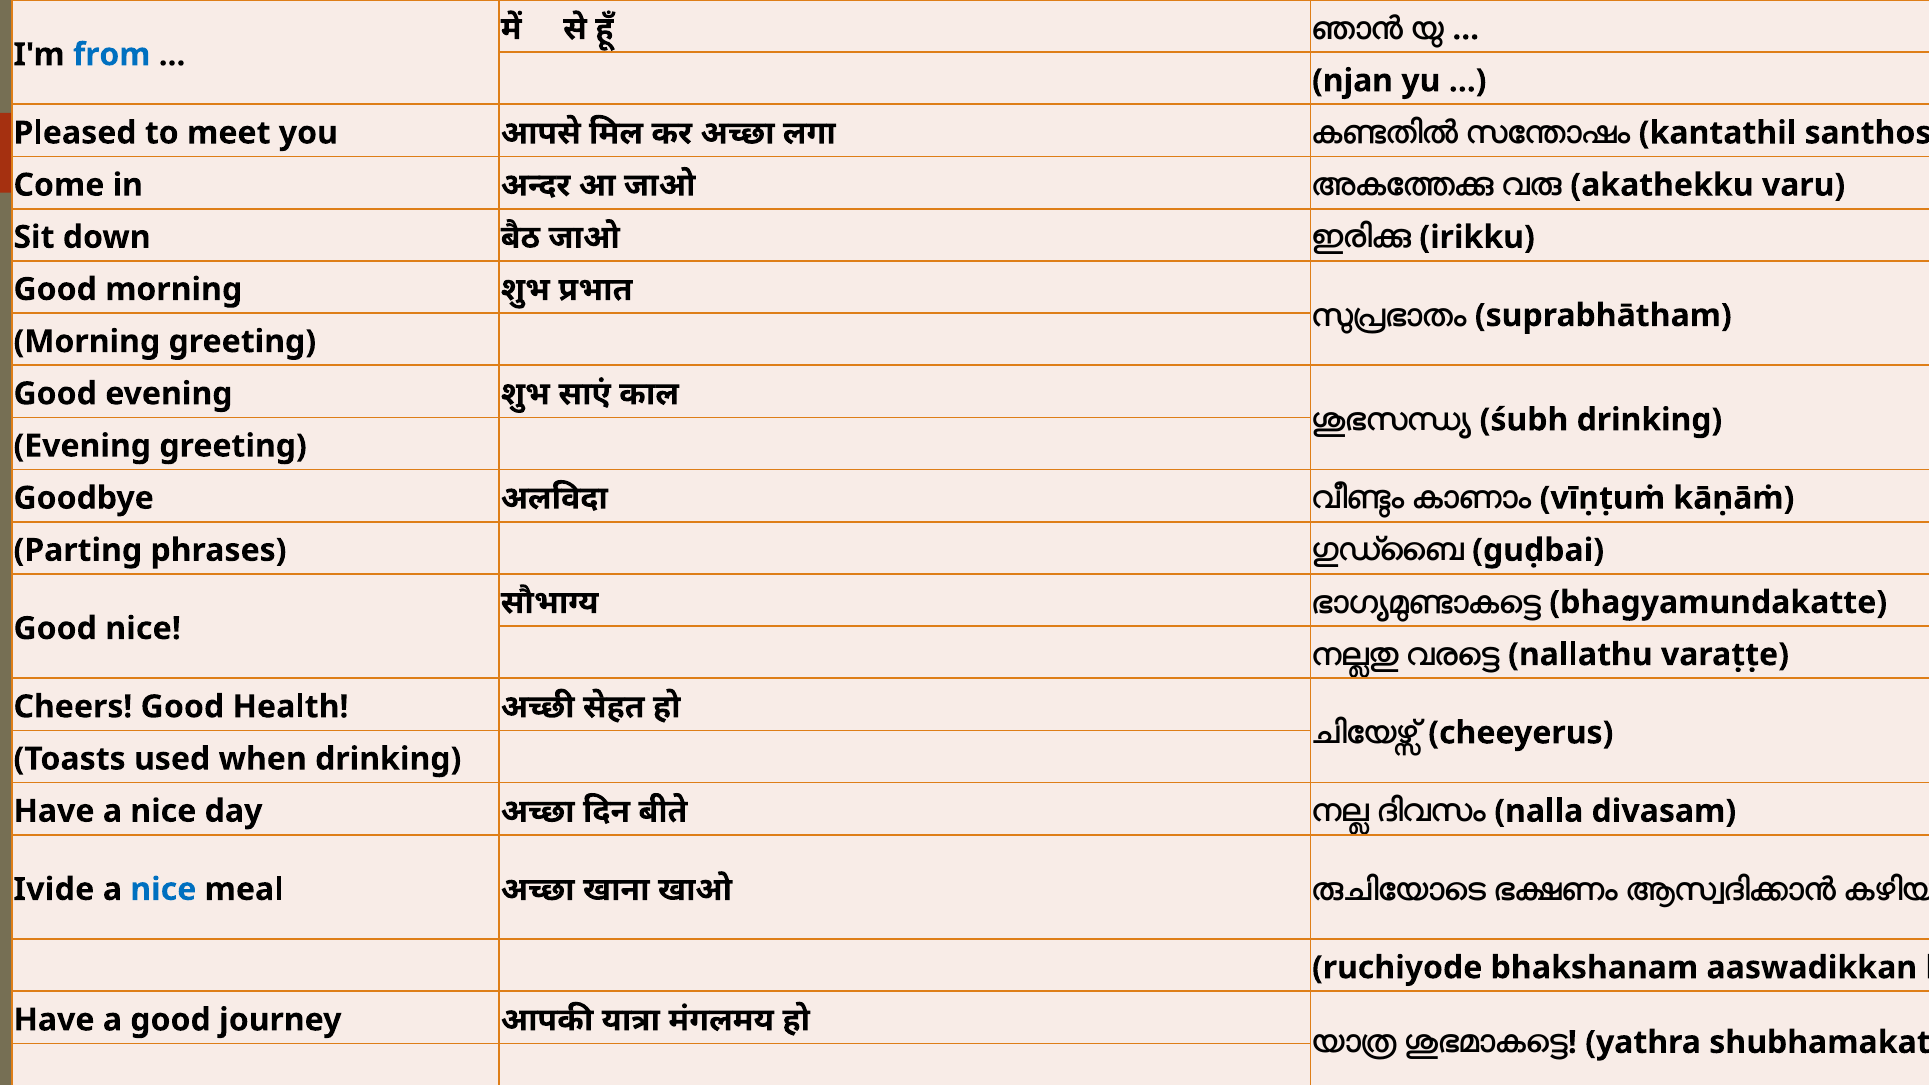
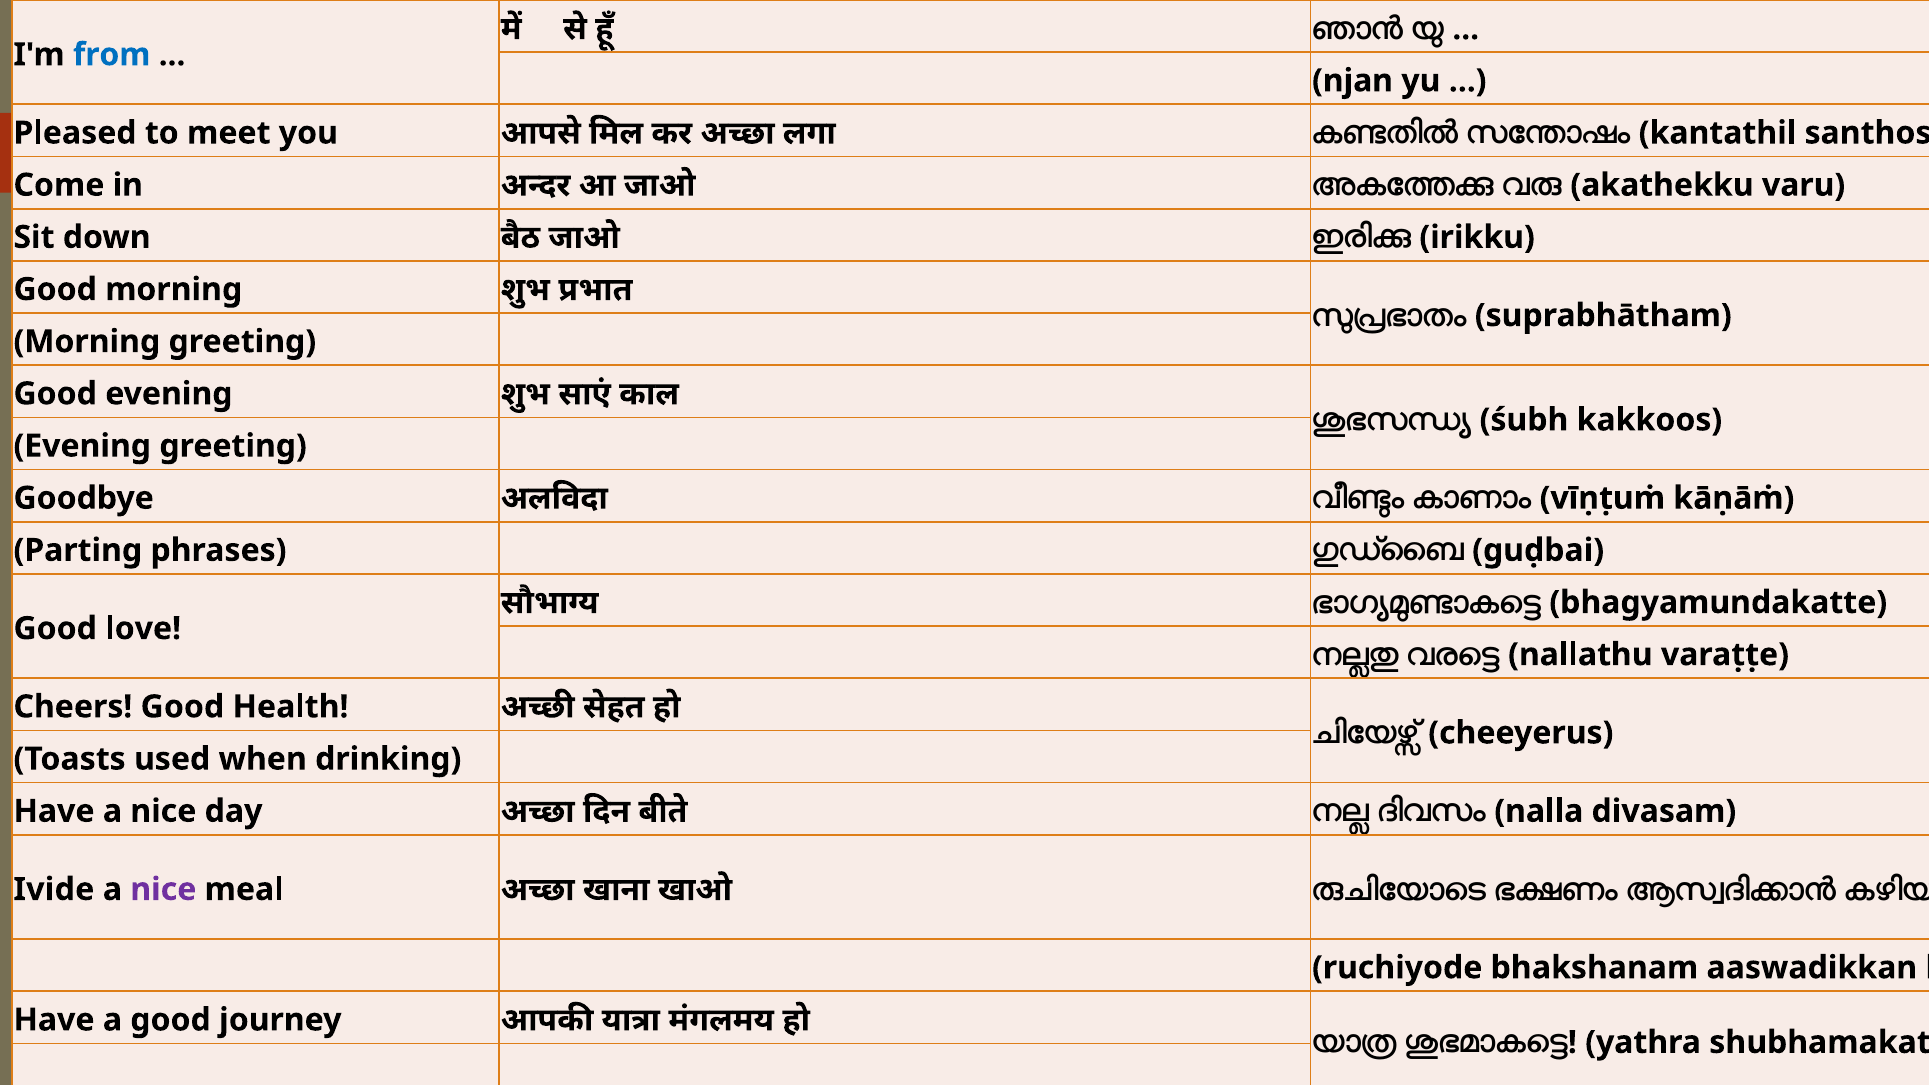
śubh drinking: drinking -> kakkoos (1649, 420)
Good nice: nice -> love (143, 629)
nice colour: blue -> purple (163, 889)
